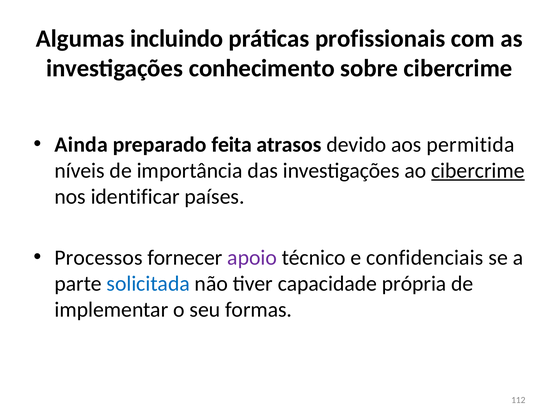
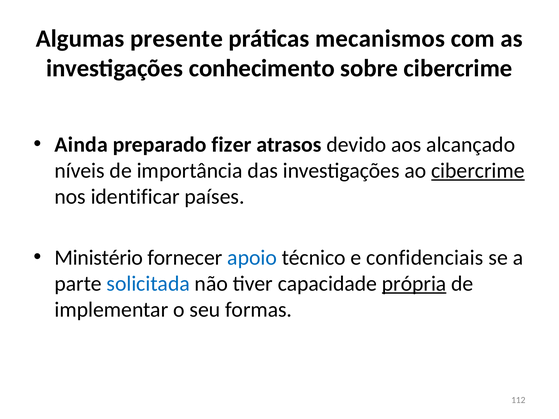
incluindo: incluindo -> presente (176, 39)
profissionais: profissionais -> mecanismos (380, 39)
feita: feita -> fizer (231, 145)
permitida: permitida -> alcançado (471, 145)
Processos: Processos -> Ministério (99, 258)
apoio colour: purple -> blue (252, 258)
própria underline: none -> present (414, 284)
